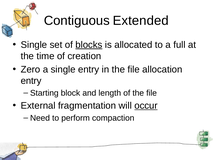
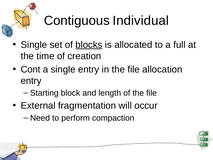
Extended: Extended -> Individual (141, 21)
Zero: Zero -> Cont (31, 69)
occur underline: present -> none (146, 106)
